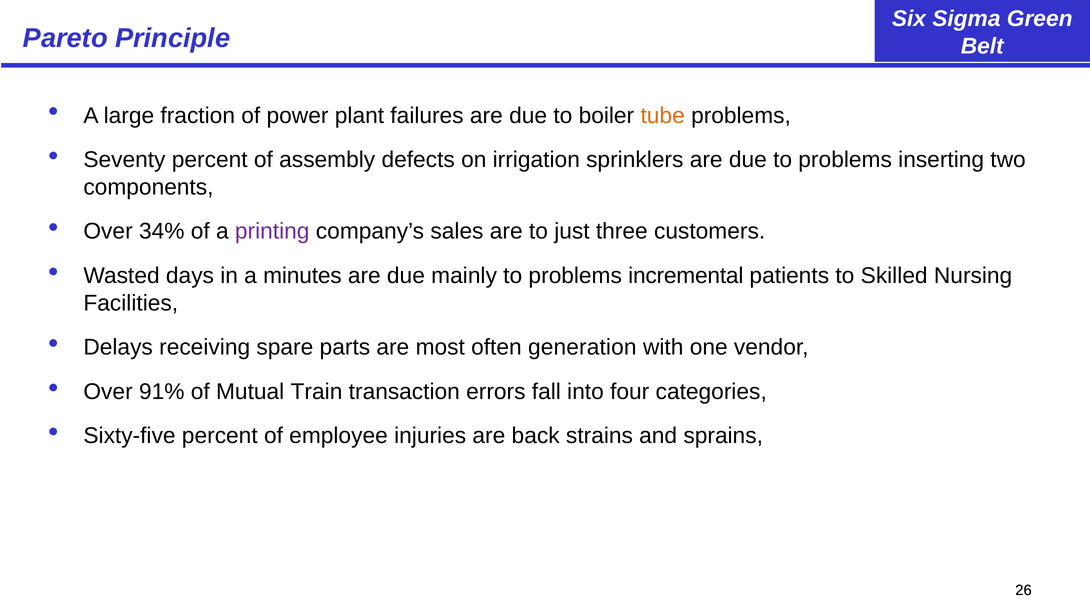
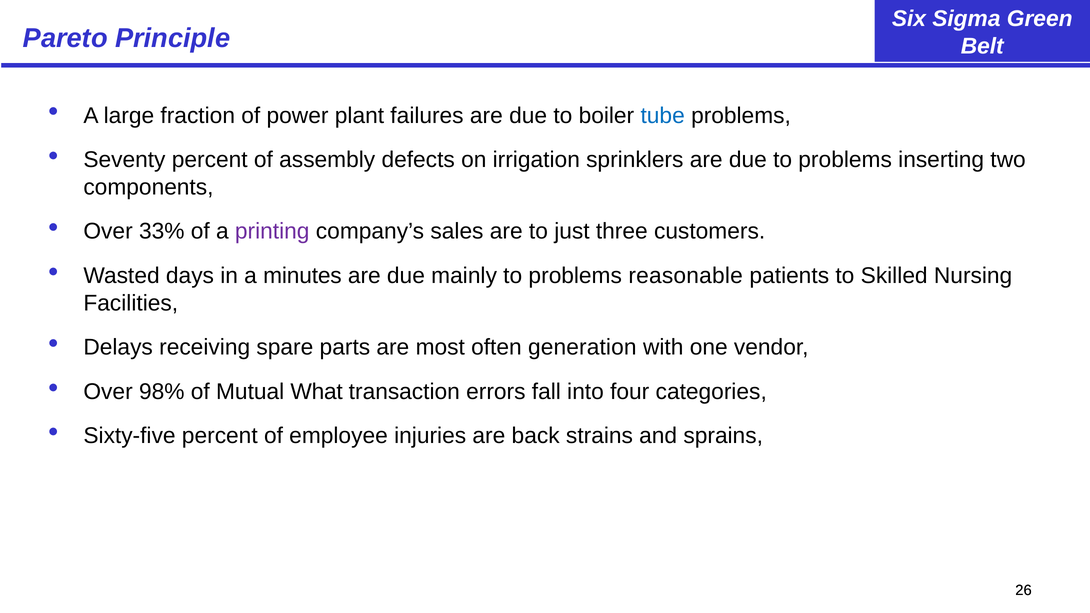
tube colour: orange -> blue (663, 116)
34%: 34% -> 33% (162, 232)
incremental: incremental -> reasonable (686, 276)
91%: 91% -> 98% (162, 392)
Train: Train -> What (317, 392)
